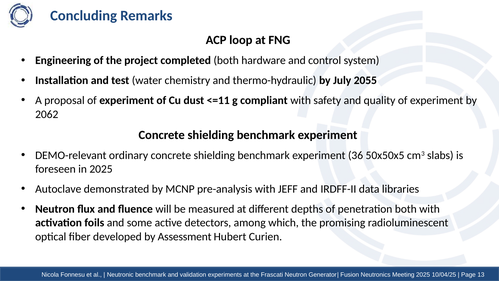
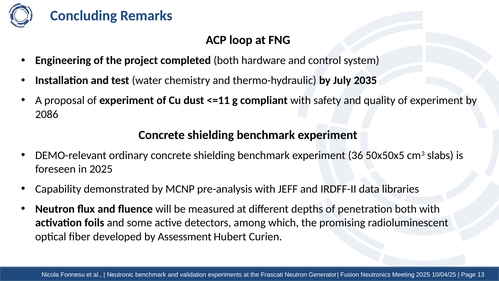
2055: 2055 -> 2035 (365, 80)
2062: 2062 -> 2086 (47, 114)
Autoclave: Autoclave -> Capability (58, 189)
